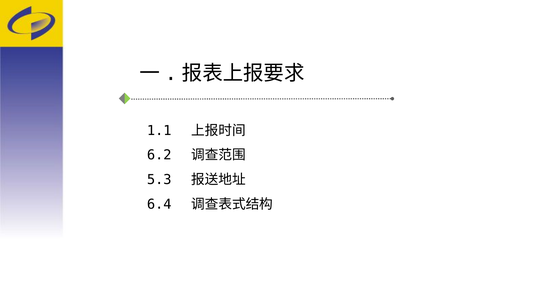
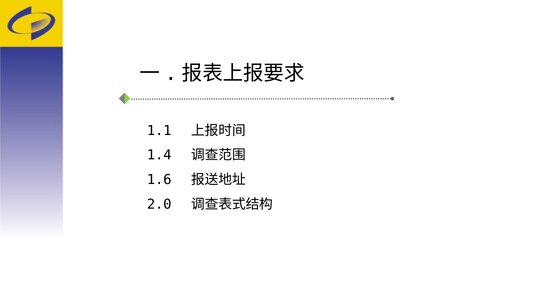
6.2: 6.2 -> 1.4 (159, 155)
5.3: 5.3 -> 1.6 (159, 179)
6.4: 6.4 -> 2.0 (159, 204)
